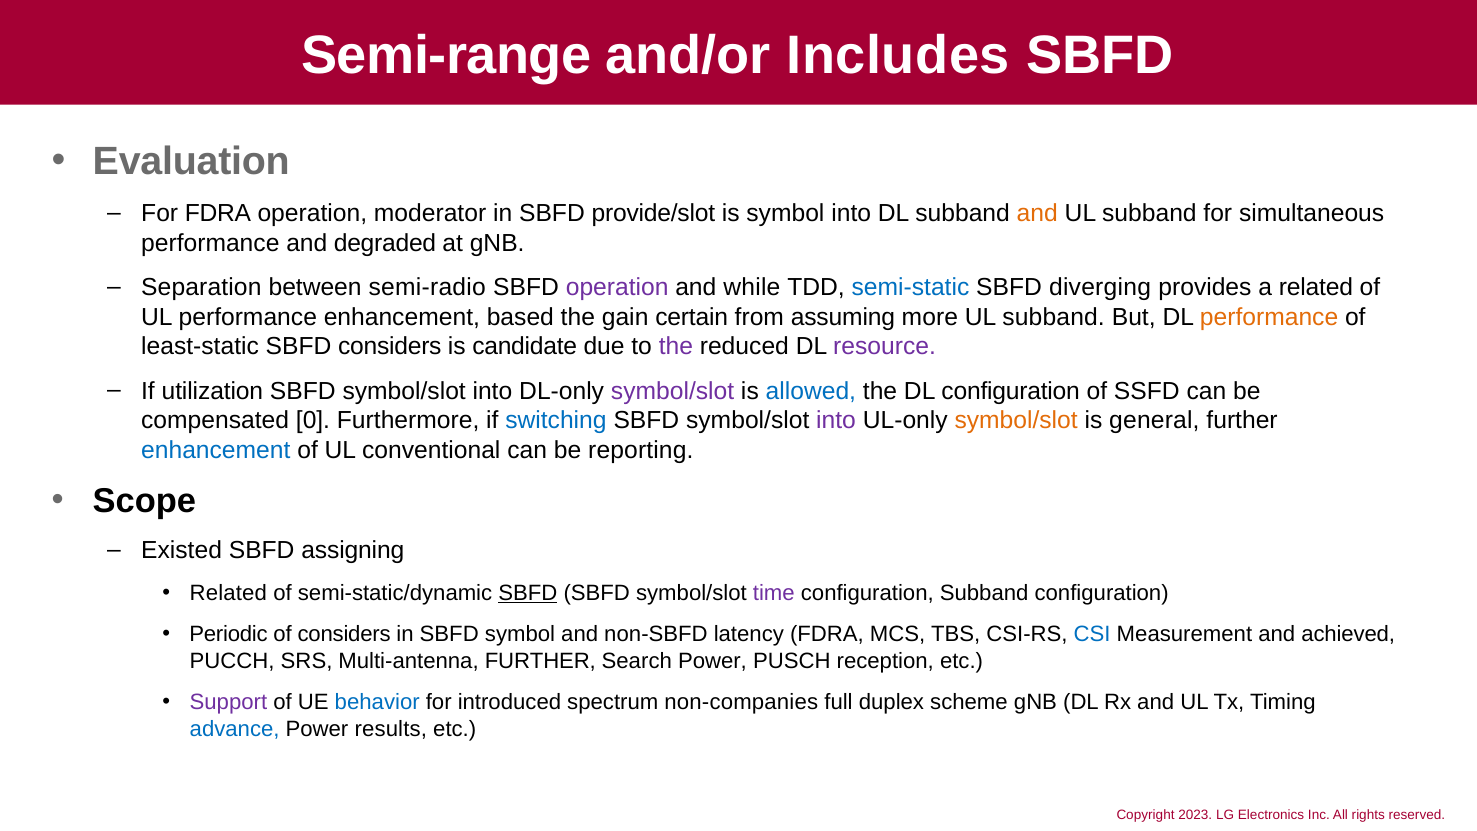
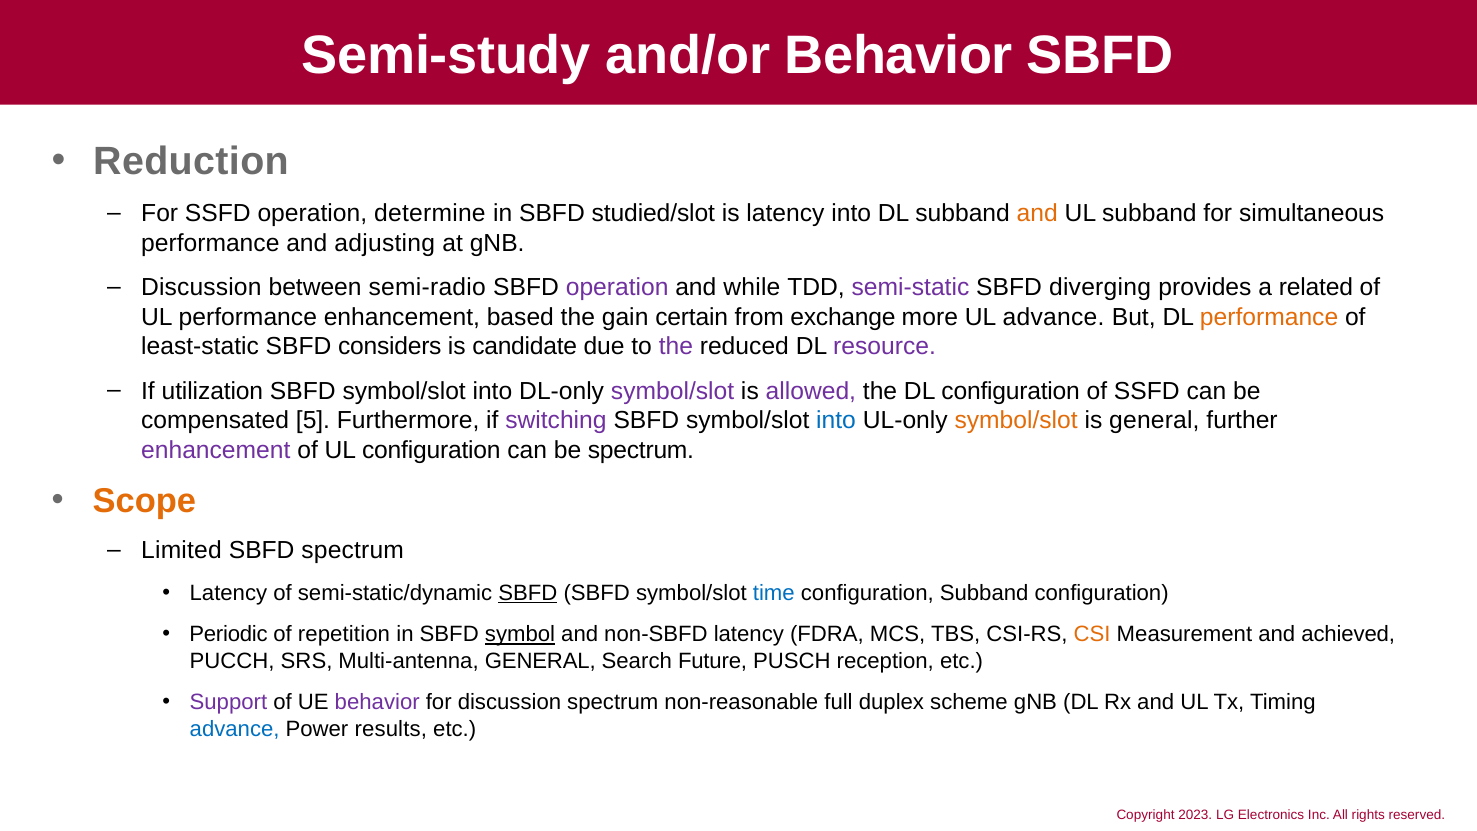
Semi-range: Semi-range -> Semi-study (446, 56)
and/or Includes: Includes -> Behavior (899, 56)
Evaluation: Evaluation -> Reduction (191, 161)
For FDRA: FDRA -> SSFD (218, 213)
moderator: moderator -> determine (430, 213)
provide/slot: provide/slot -> studied/slot (653, 213)
is symbol: symbol -> latency (785, 213)
degraded: degraded -> adjusting (385, 243)
Separation: Separation -> Discussion (201, 287)
semi-static colour: blue -> purple (910, 287)
assuming: assuming -> exchange (843, 317)
more UL subband: subband -> advance (1054, 317)
allowed colour: blue -> purple (811, 391)
0: 0 -> 5 (313, 420)
switching colour: blue -> purple (556, 420)
into colour: purple -> blue (836, 420)
enhancement colour: blue -> purple (216, 450)
UL conventional: conventional -> configuration (431, 450)
be reporting: reporting -> spectrum (641, 450)
Scope colour: black -> orange (144, 501)
Existed: Existed -> Limited (181, 550)
SBFD assigning: assigning -> spectrum (353, 550)
Related: Related -> Latency (228, 593)
time colour: purple -> blue (774, 593)
of considers: considers -> repetition (344, 634)
symbol underline: none -> present (520, 634)
CSI colour: blue -> orange (1092, 634)
Multi-antenna FURTHER: FURTHER -> GENERAL (540, 661)
Search Power: Power -> Future (713, 661)
behavior colour: blue -> purple (377, 702)
for introduced: introduced -> discussion (509, 702)
non-companies: non-companies -> non-reasonable (741, 702)
